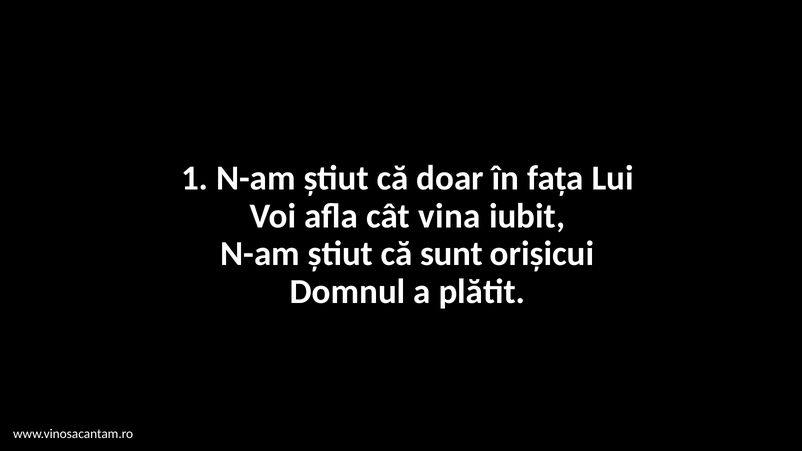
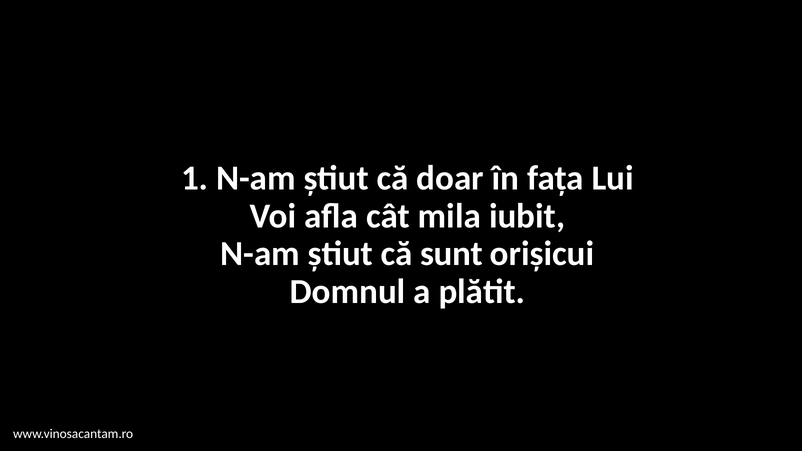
vina: vina -> mila (449, 216)
